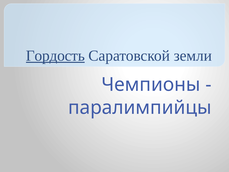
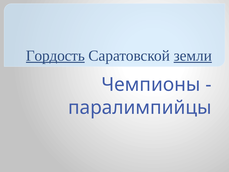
земли underline: none -> present (193, 56)
